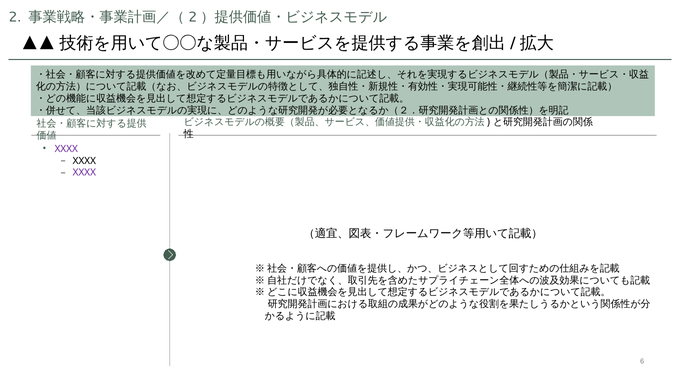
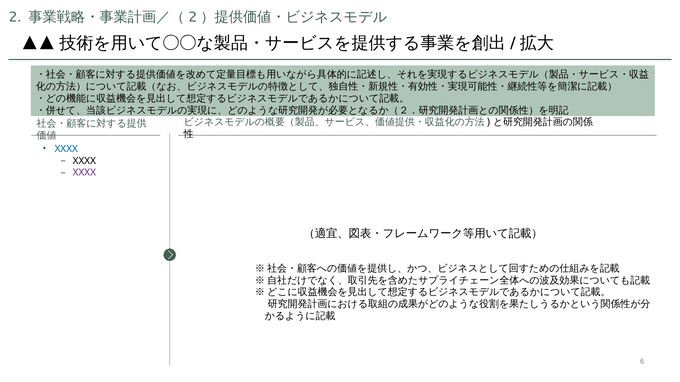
XXXX colour: purple -> blue (66, 149)
